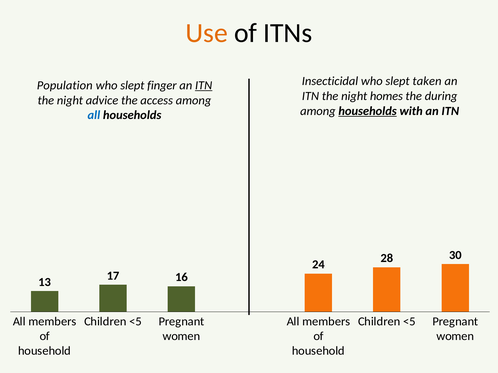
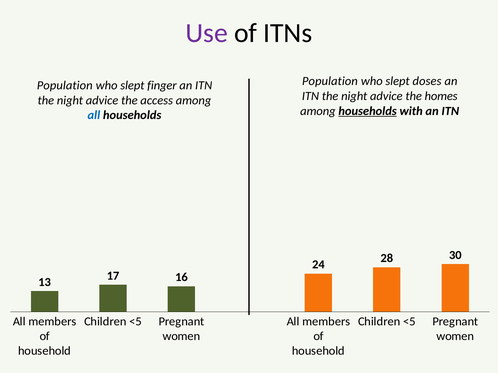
Use colour: orange -> purple (207, 33)
Insecticidal: Insecticidal -> Population (330, 81)
taken: taken -> doses (427, 81)
ITN underline: present -> none (204, 85)
homes: homes -> advice (386, 96)
during: during -> homes (441, 96)
